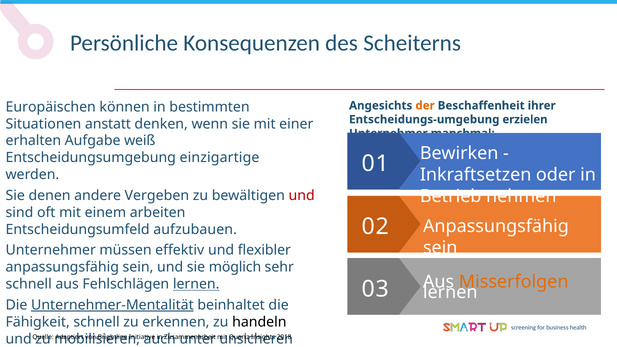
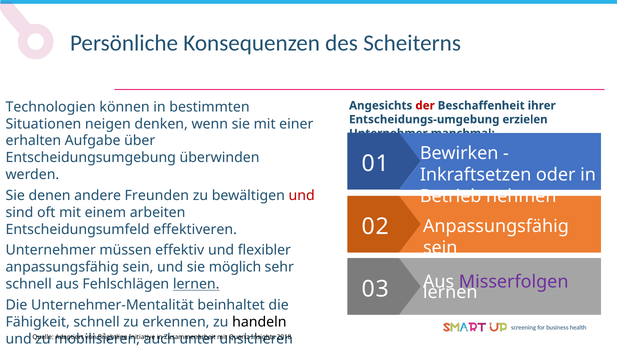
Europäischen: Europäischen -> Technologien (51, 107)
der colour: orange -> red (425, 106)
anstatt: anstatt -> neigen (108, 124)
weiß: weiß -> über (140, 141)
einzigartige: einzigartige -> überwinden (220, 158)
Vergeben: Vergeben -> Freunden (157, 196)
aufzubauen: aufzubauen -> effektiveren (195, 230)
Misserfolgen colour: orange -> purple (514, 282)
Unternehmer-Mentalität underline: present -> none (112, 305)
